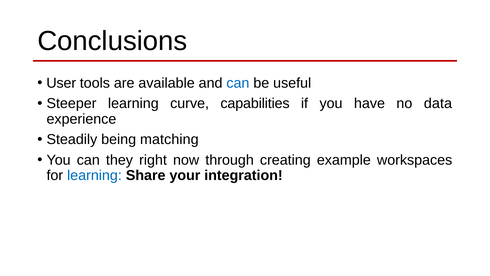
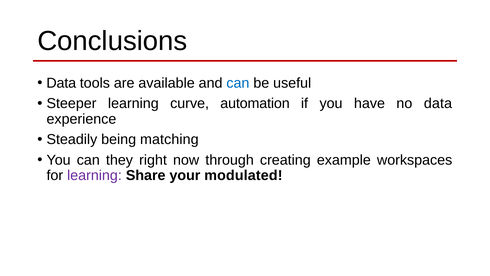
User: User -> Data (61, 83)
capabilities: capabilities -> automation (255, 103)
learning colour: blue -> purple (94, 175)
integration: integration -> modulated (243, 175)
